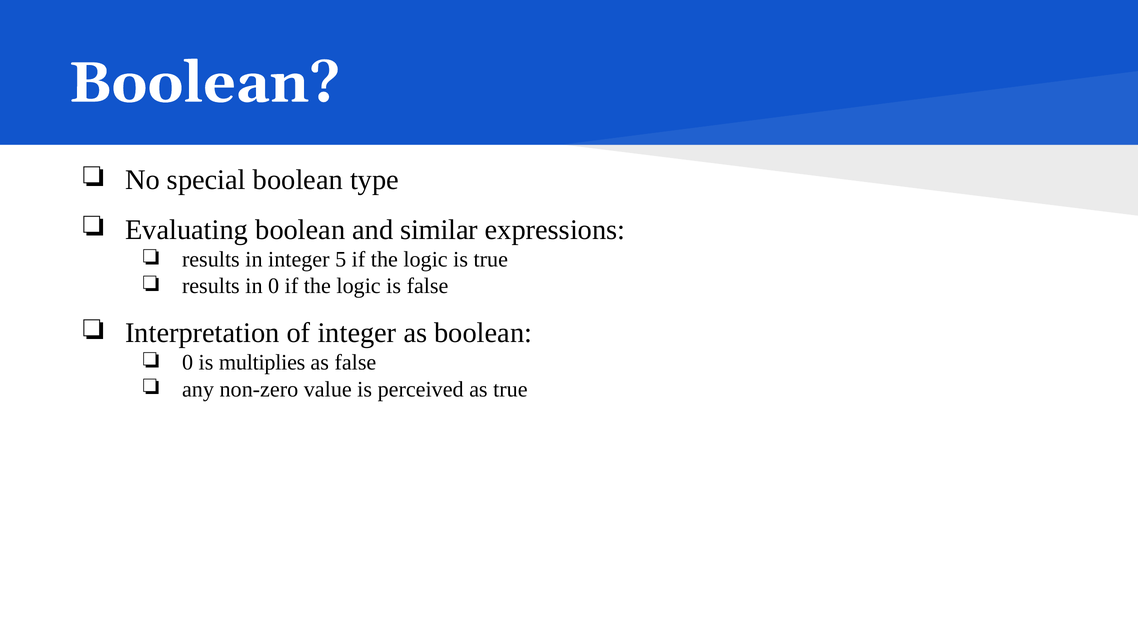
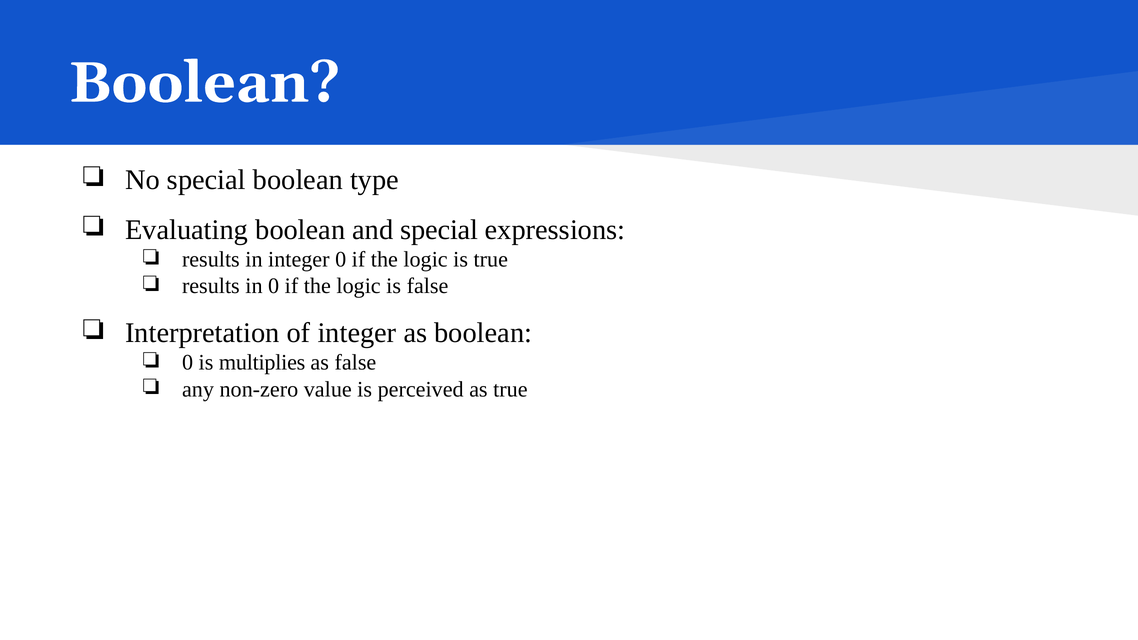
and similar: similar -> special (439, 230)
integer 5: 5 -> 0 (341, 260)
